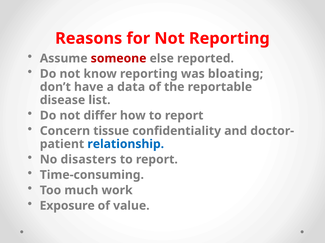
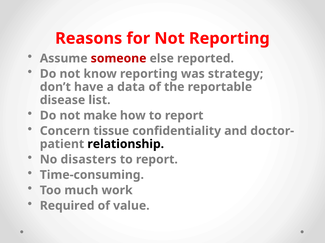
bloating: bloating -> strategy (236, 74)
differ: differ -> make (100, 116)
relationship colour: blue -> black (126, 144)
Exposure: Exposure -> Required (67, 206)
